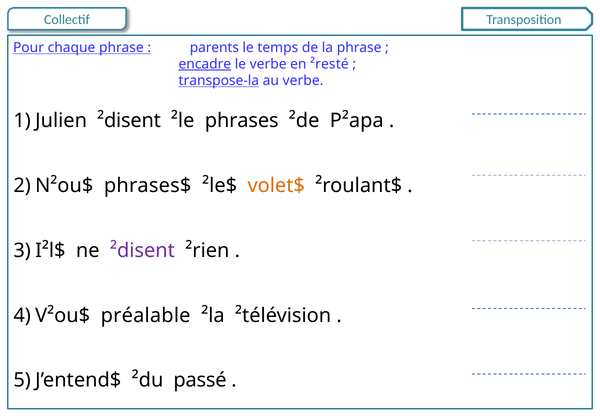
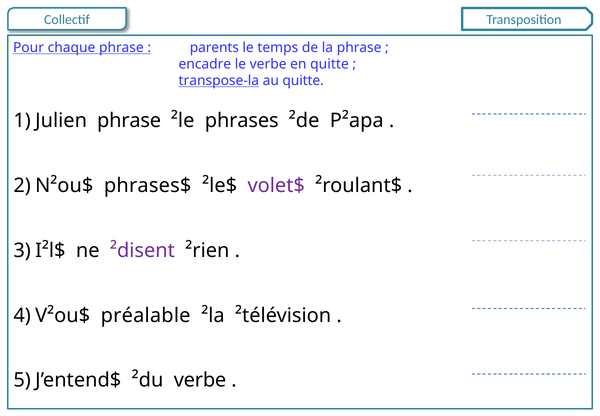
encadre underline: present -> none (205, 64)
en ²resté: ²resté -> quitte (329, 64)
au verbe: verbe -> quitte (303, 81)
²disent: ²disent -> phrase (129, 121)
volet$ colour: orange -> purple (276, 186)
²du passé: passé -> verbe (200, 380)
